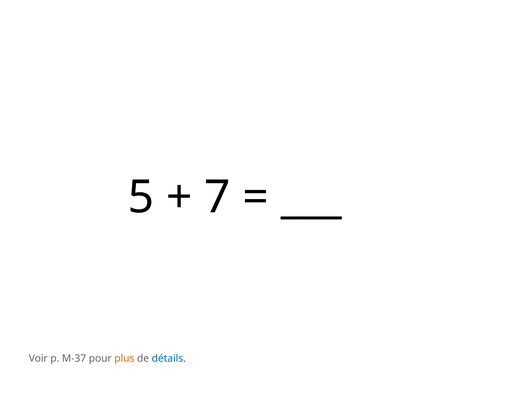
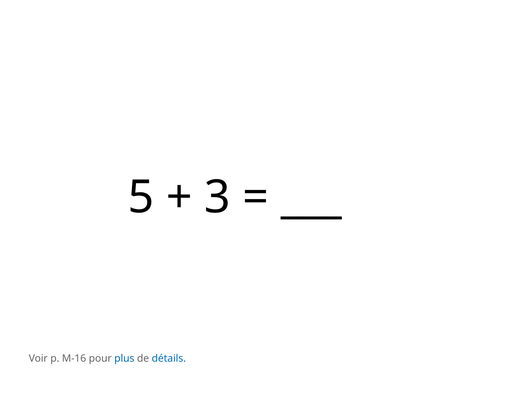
7: 7 -> 3 (217, 197)
M-37: M-37 -> M-16 (74, 359)
plus colour: orange -> blue (124, 359)
